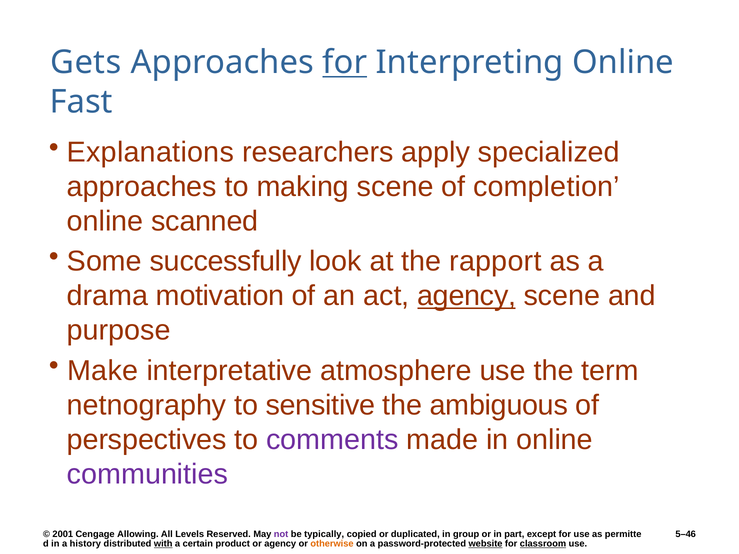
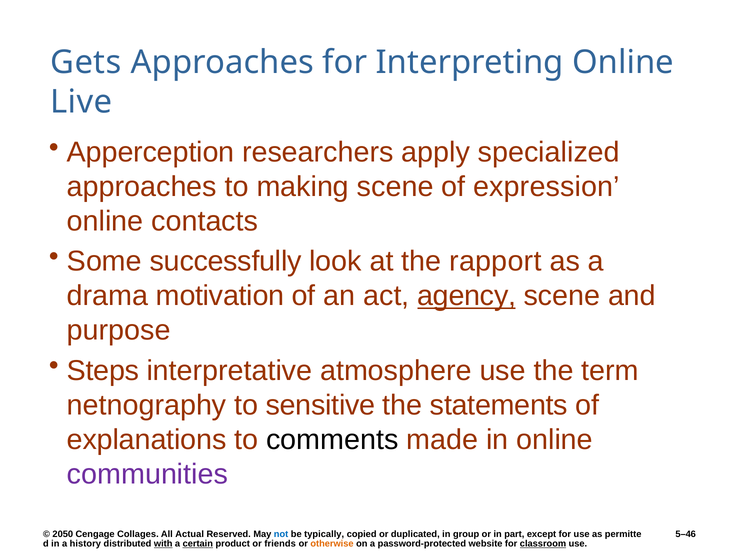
for underline: present -> none (345, 63)
Fast: Fast -> Live (81, 102)
Explanations: Explanations -> Apperception (151, 152)
completion: completion -> expression (546, 187)
scanned: scanned -> contacts (205, 221)
Make: Make -> Steps (103, 371)
ambiguous: ambiguous -> statements (499, 405)
perspectives: perspectives -> explanations (147, 440)
comments colour: purple -> black (332, 440)
2001: 2001 -> 2050 (63, 535)
Allowing: Allowing -> Collages (138, 535)
Levels: Levels -> Actual (190, 535)
not colour: purple -> blue (281, 535)
certain underline: none -> present (198, 544)
or agency: agency -> friends (280, 544)
website underline: present -> none (486, 544)
